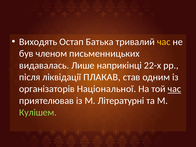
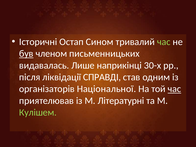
Виходять: Виходять -> Історичні (38, 42)
Батька: Батька -> Сином (100, 42)
час colour: yellow -> light green (164, 42)
був underline: none -> present (26, 54)
22-х: 22-х -> 30-х (153, 65)
ПЛАКАВ: ПЛАКАВ -> СПРАВДІ (102, 77)
